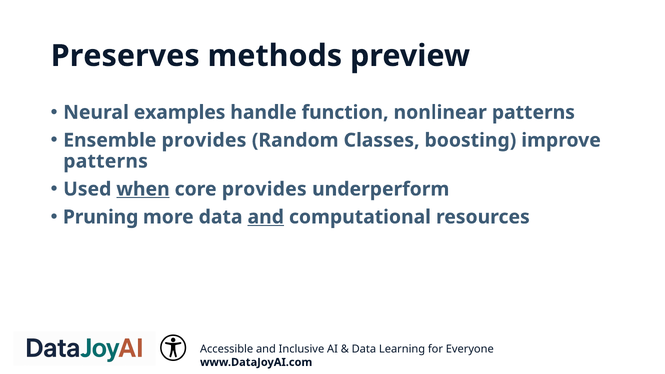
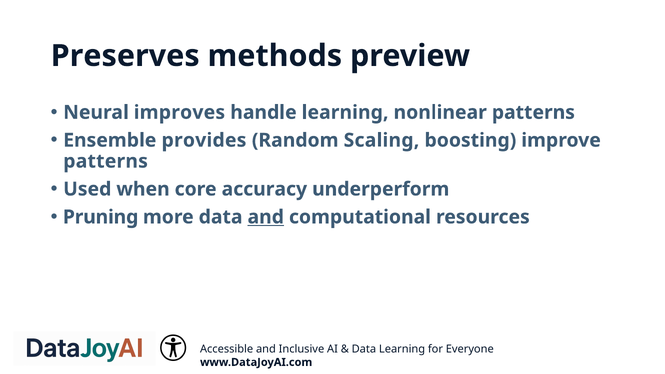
examples: examples -> improves (179, 112)
handle function: function -> learning (345, 112)
Classes: Classes -> Scaling (381, 140)
when underline: present -> none (143, 189)
core provides: provides -> accuracy (264, 189)
